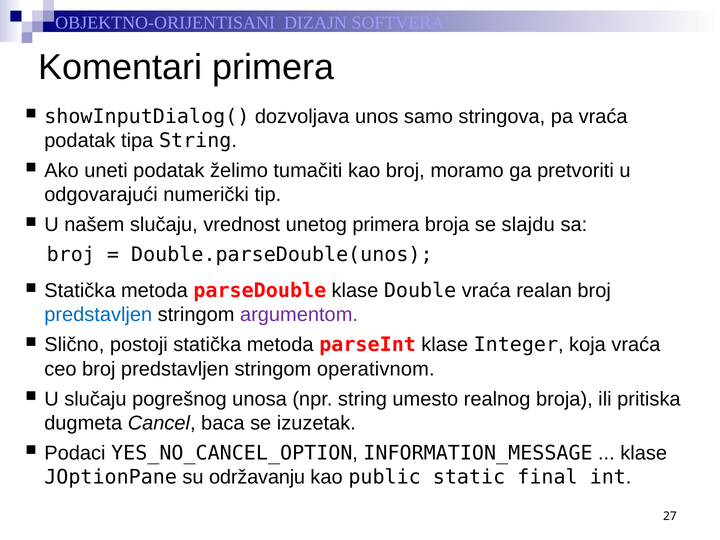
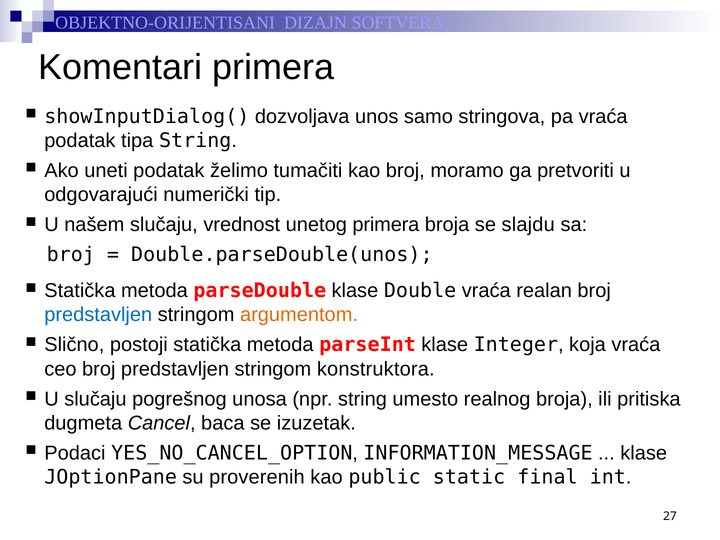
argumentom colour: purple -> orange (299, 315)
operativnom: operativnom -> konstruktora (376, 369)
održavanju: održavanju -> proverenih (257, 477)
